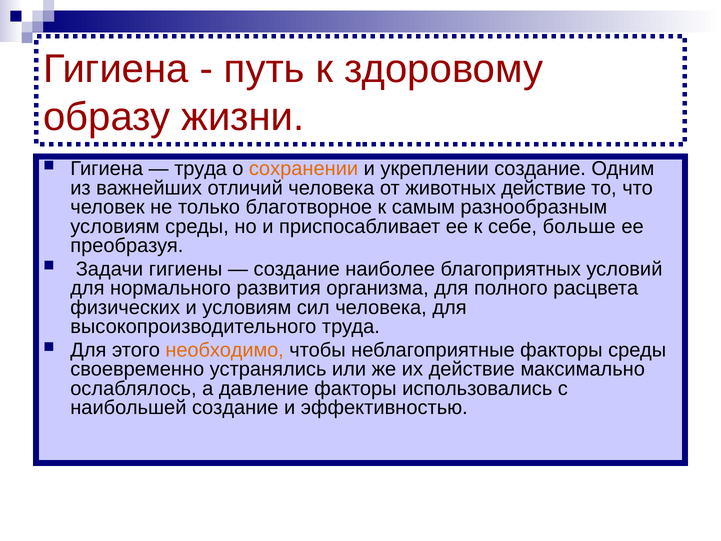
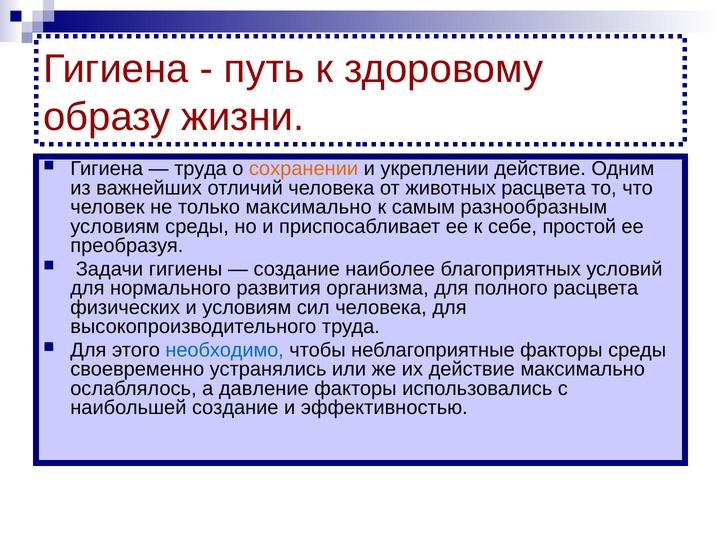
укреплении создание: создание -> действие (540, 169)
животных действие: действие -> расцвета (544, 188)
только благотворное: благотворное -> максимально (309, 207)
больше: больше -> простой (579, 226)
необходимо colour: orange -> blue (225, 350)
